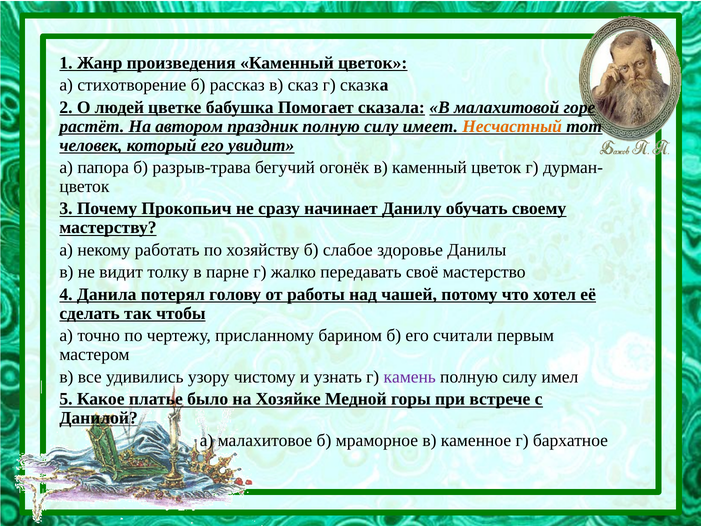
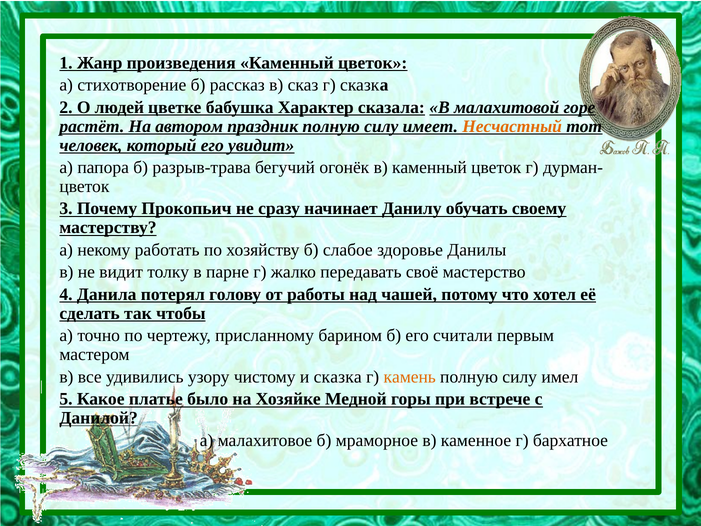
Помогает: Помогает -> Характер (316, 107)
и узнать: узнать -> сказка (338, 377)
камень colour: purple -> orange (410, 377)
